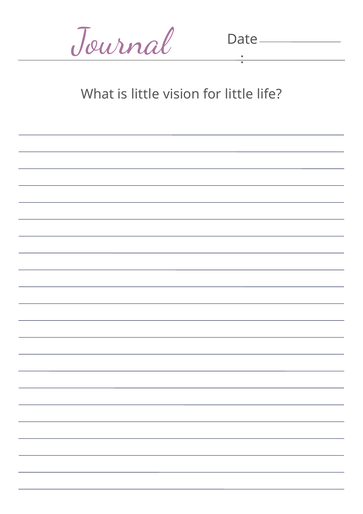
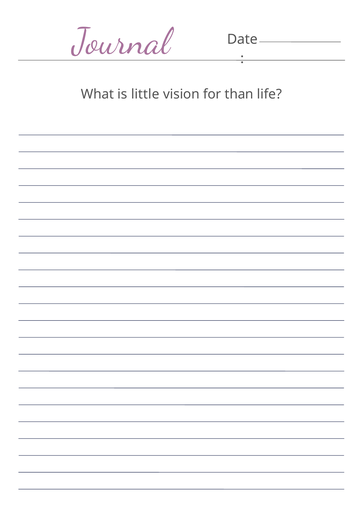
for little: little -> than (239, 94)
